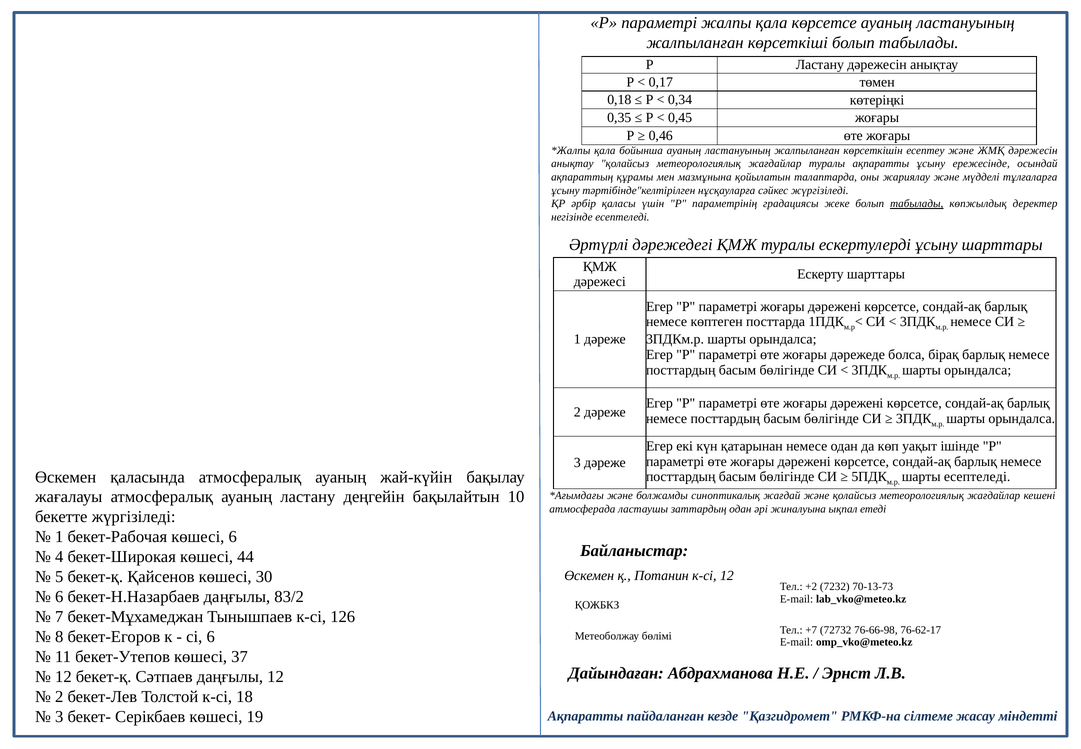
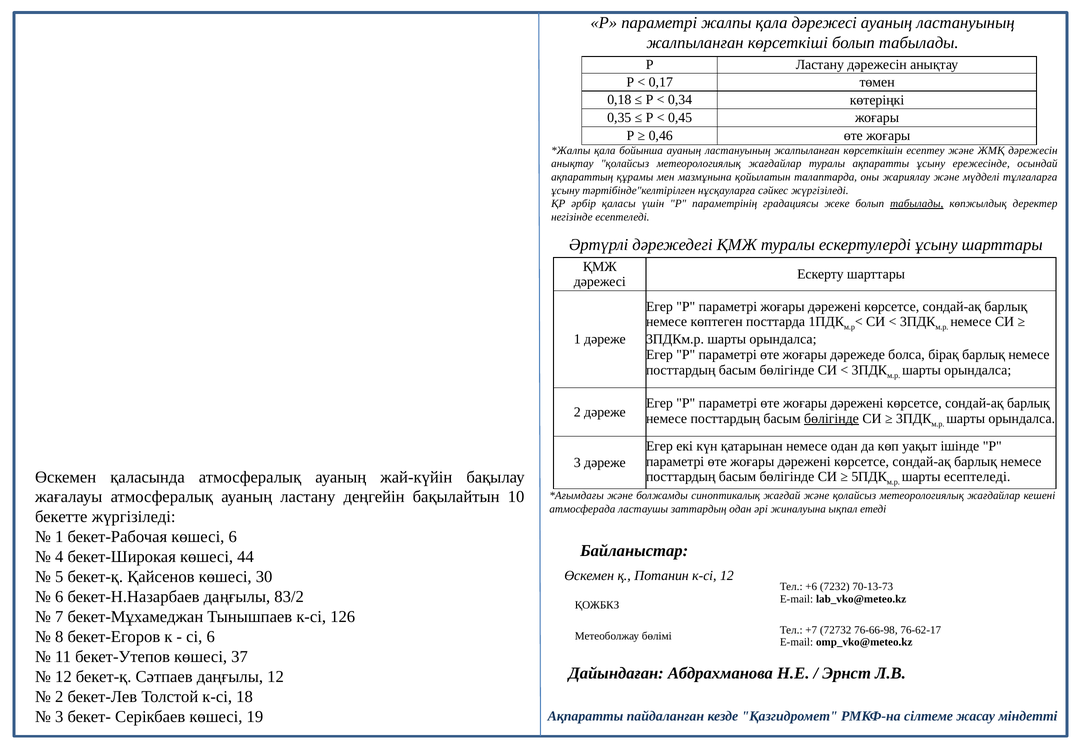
қала көрсетсе: көрсетсе -> дәрежесі (824, 23)
бөлігінде underline: none -> present (831, 418)
+2: +2 -> +6 (811, 586)
